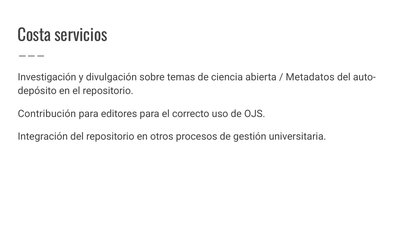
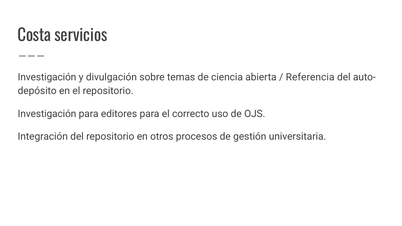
Metadatos: Metadatos -> Referencia (310, 77)
Contribución: Contribución -> Investigación (47, 114)
